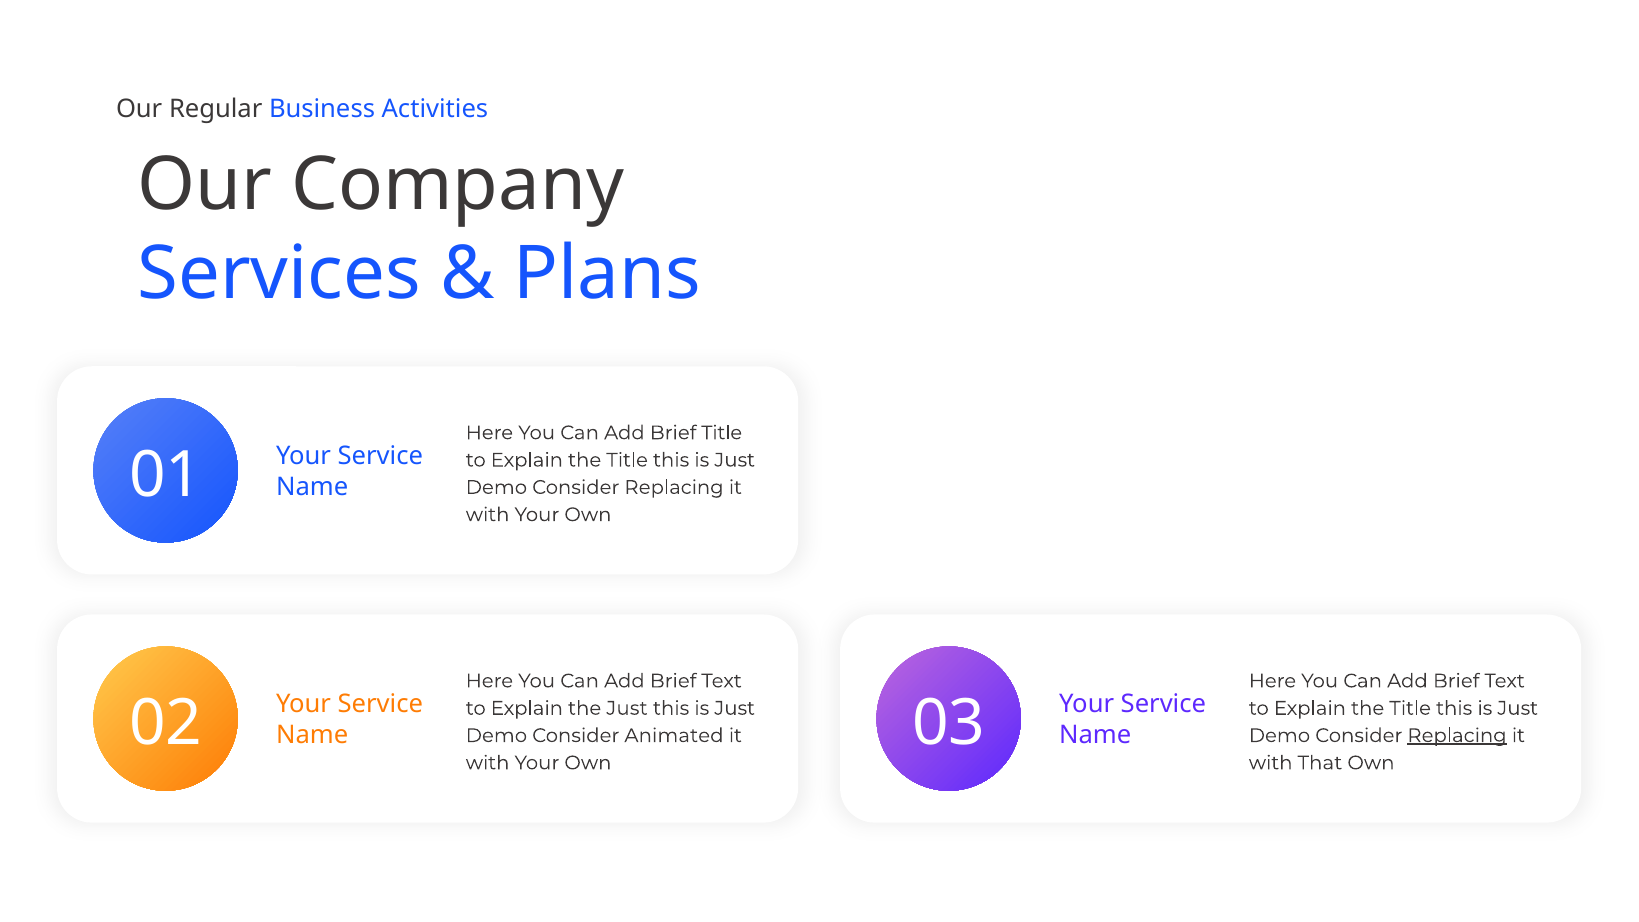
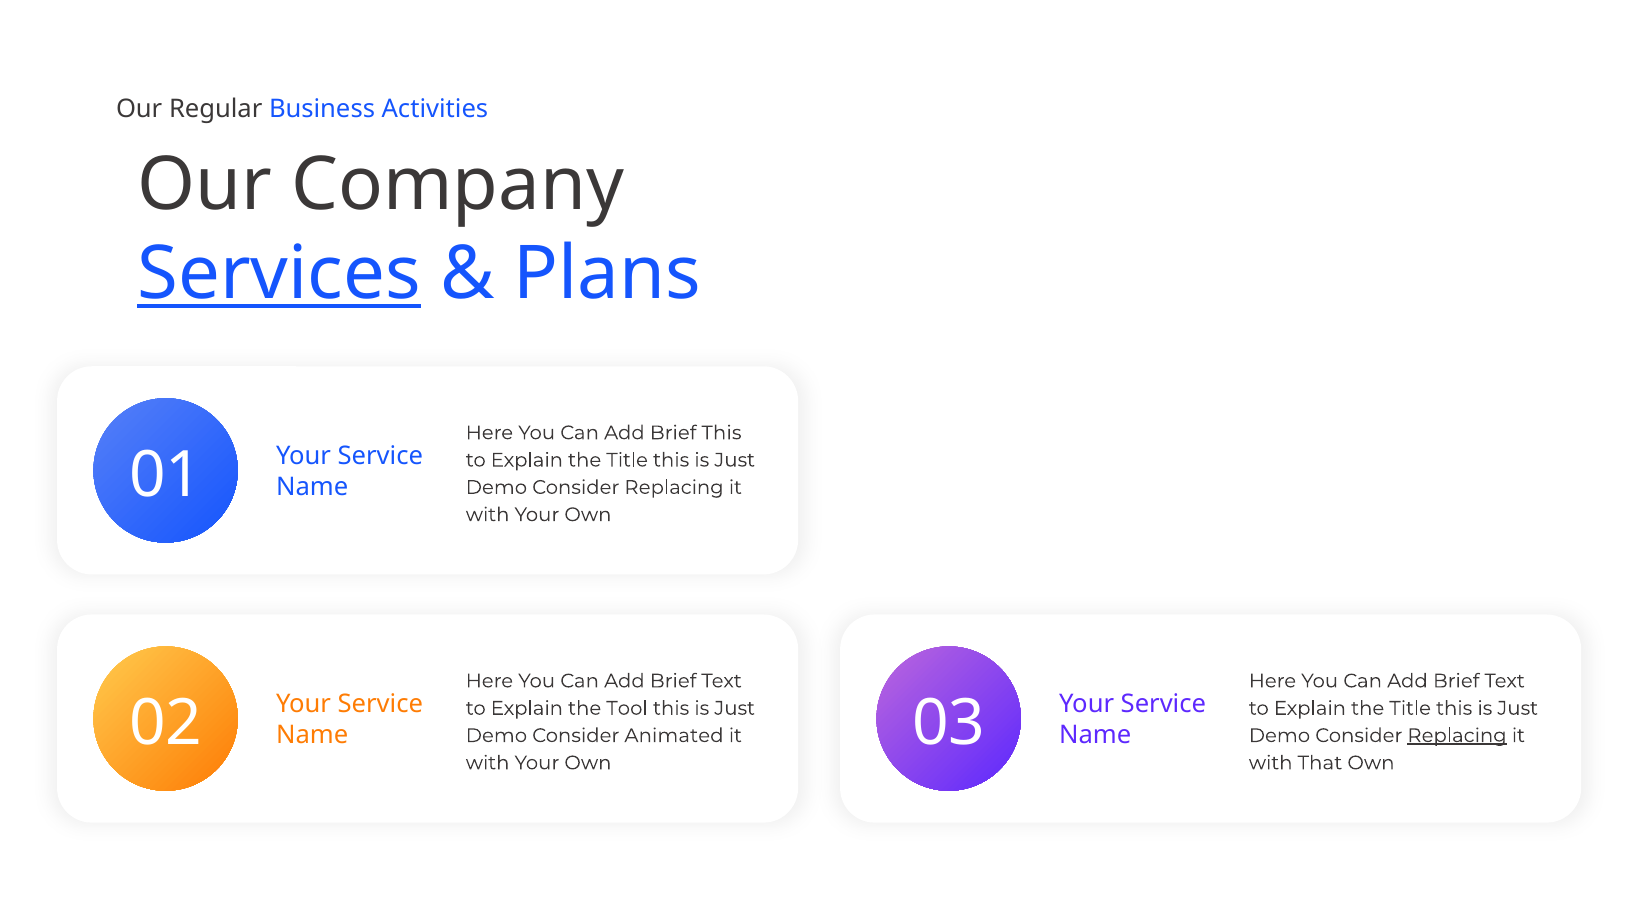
Services underline: none -> present (279, 274)
Brief Title: Title -> This (721, 433)
the Just: Just -> Tool (627, 708)
